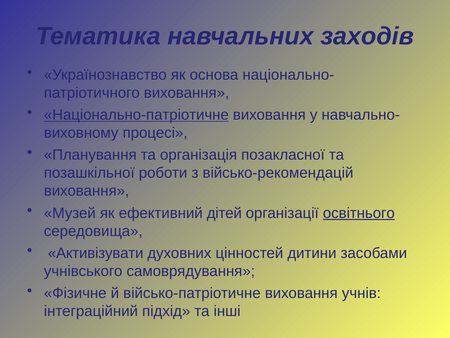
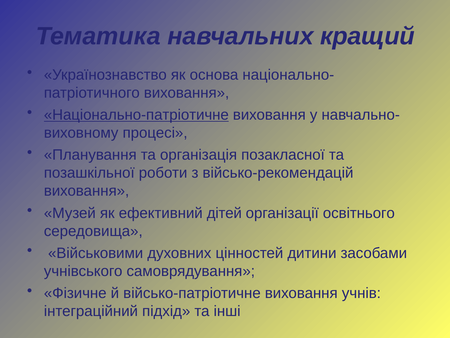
заходів: заходів -> кращий (367, 36)
освітнього underline: present -> none (359, 213)
Активізувати: Активізувати -> Військовими (96, 253)
